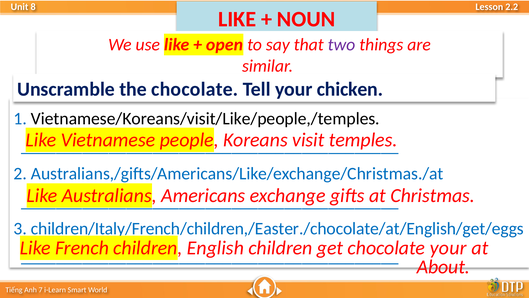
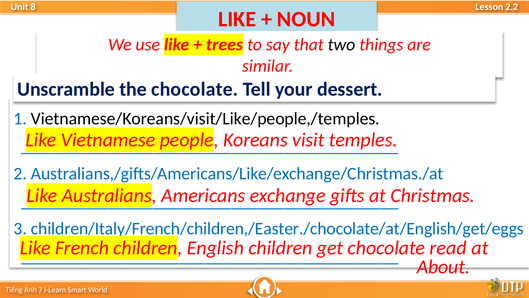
open: open -> trees (225, 45)
two colour: purple -> black (341, 45)
chicken: chicken -> dessert (350, 89)
your: your -> read (448, 248)
